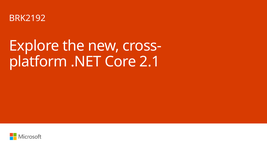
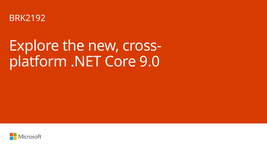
2.1: 2.1 -> 9.0 (150, 62)
